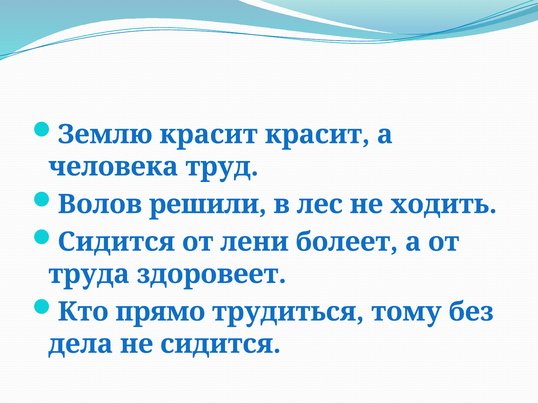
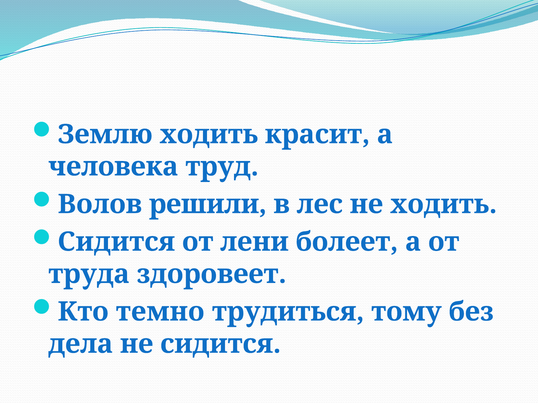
Землю красит: красит -> ходить (209, 135)
прямо: прямо -> темно (160, 312)
